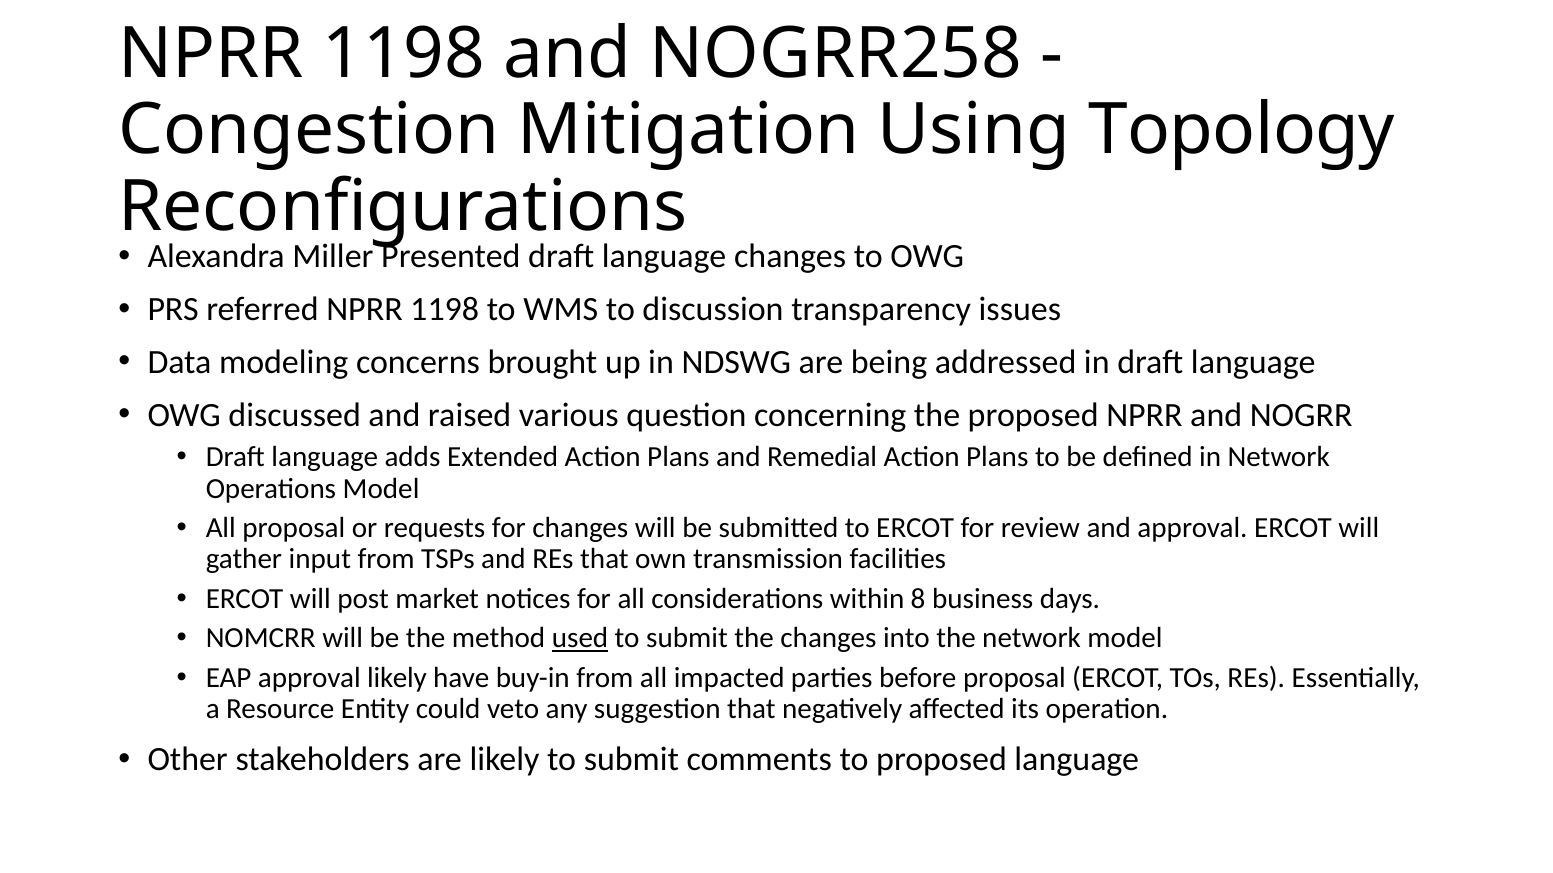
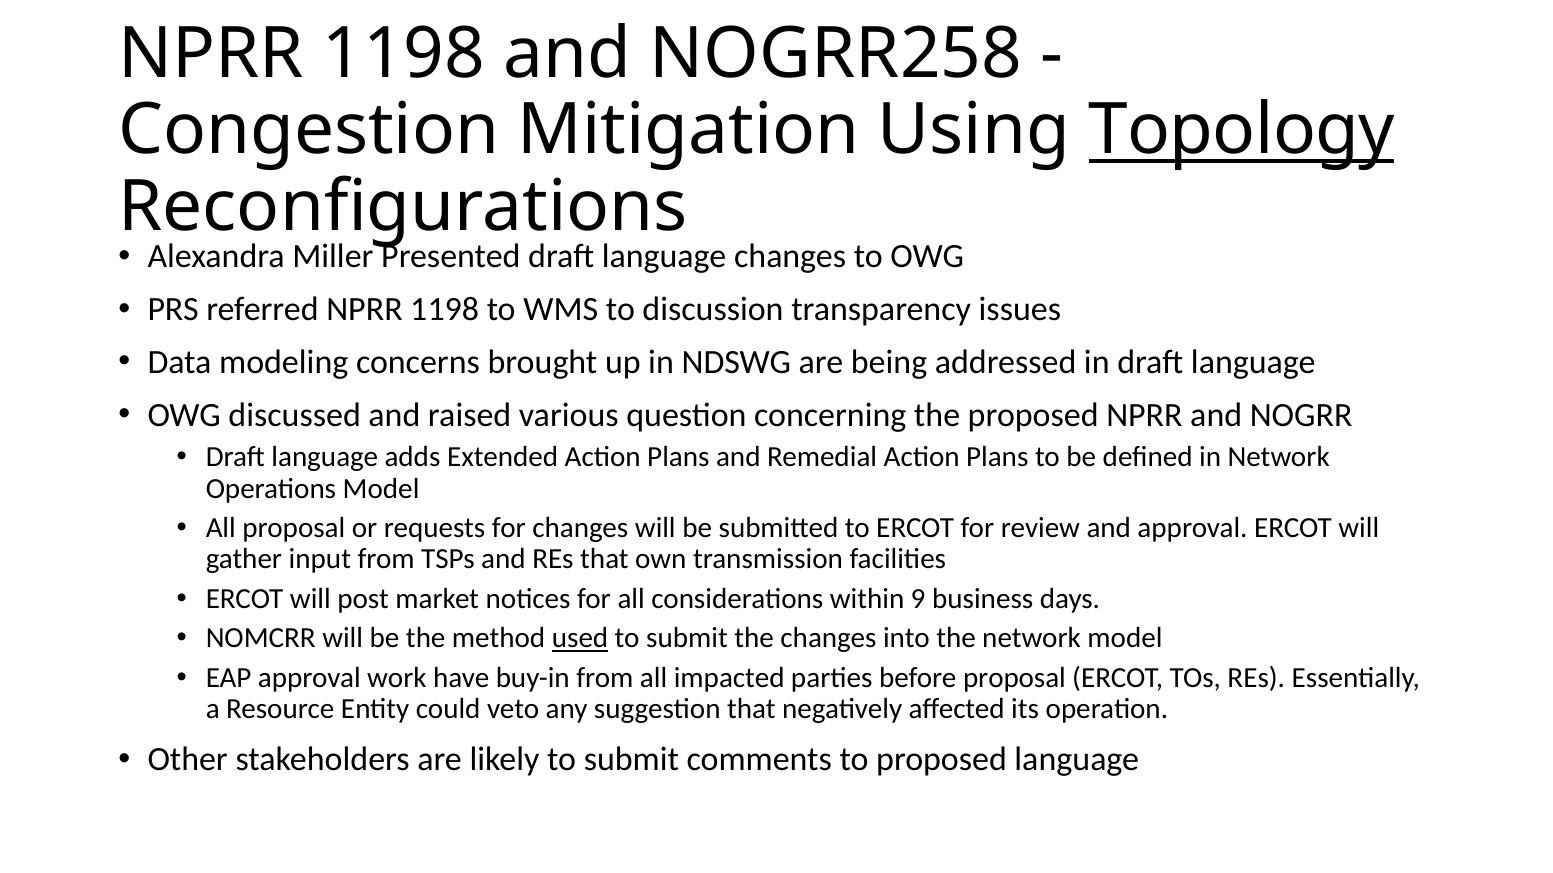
Topology underline: none -> present (1242, 130)
8: 8 -> 9 (918, 599)
approval likely: likely -> work (397, 678)
